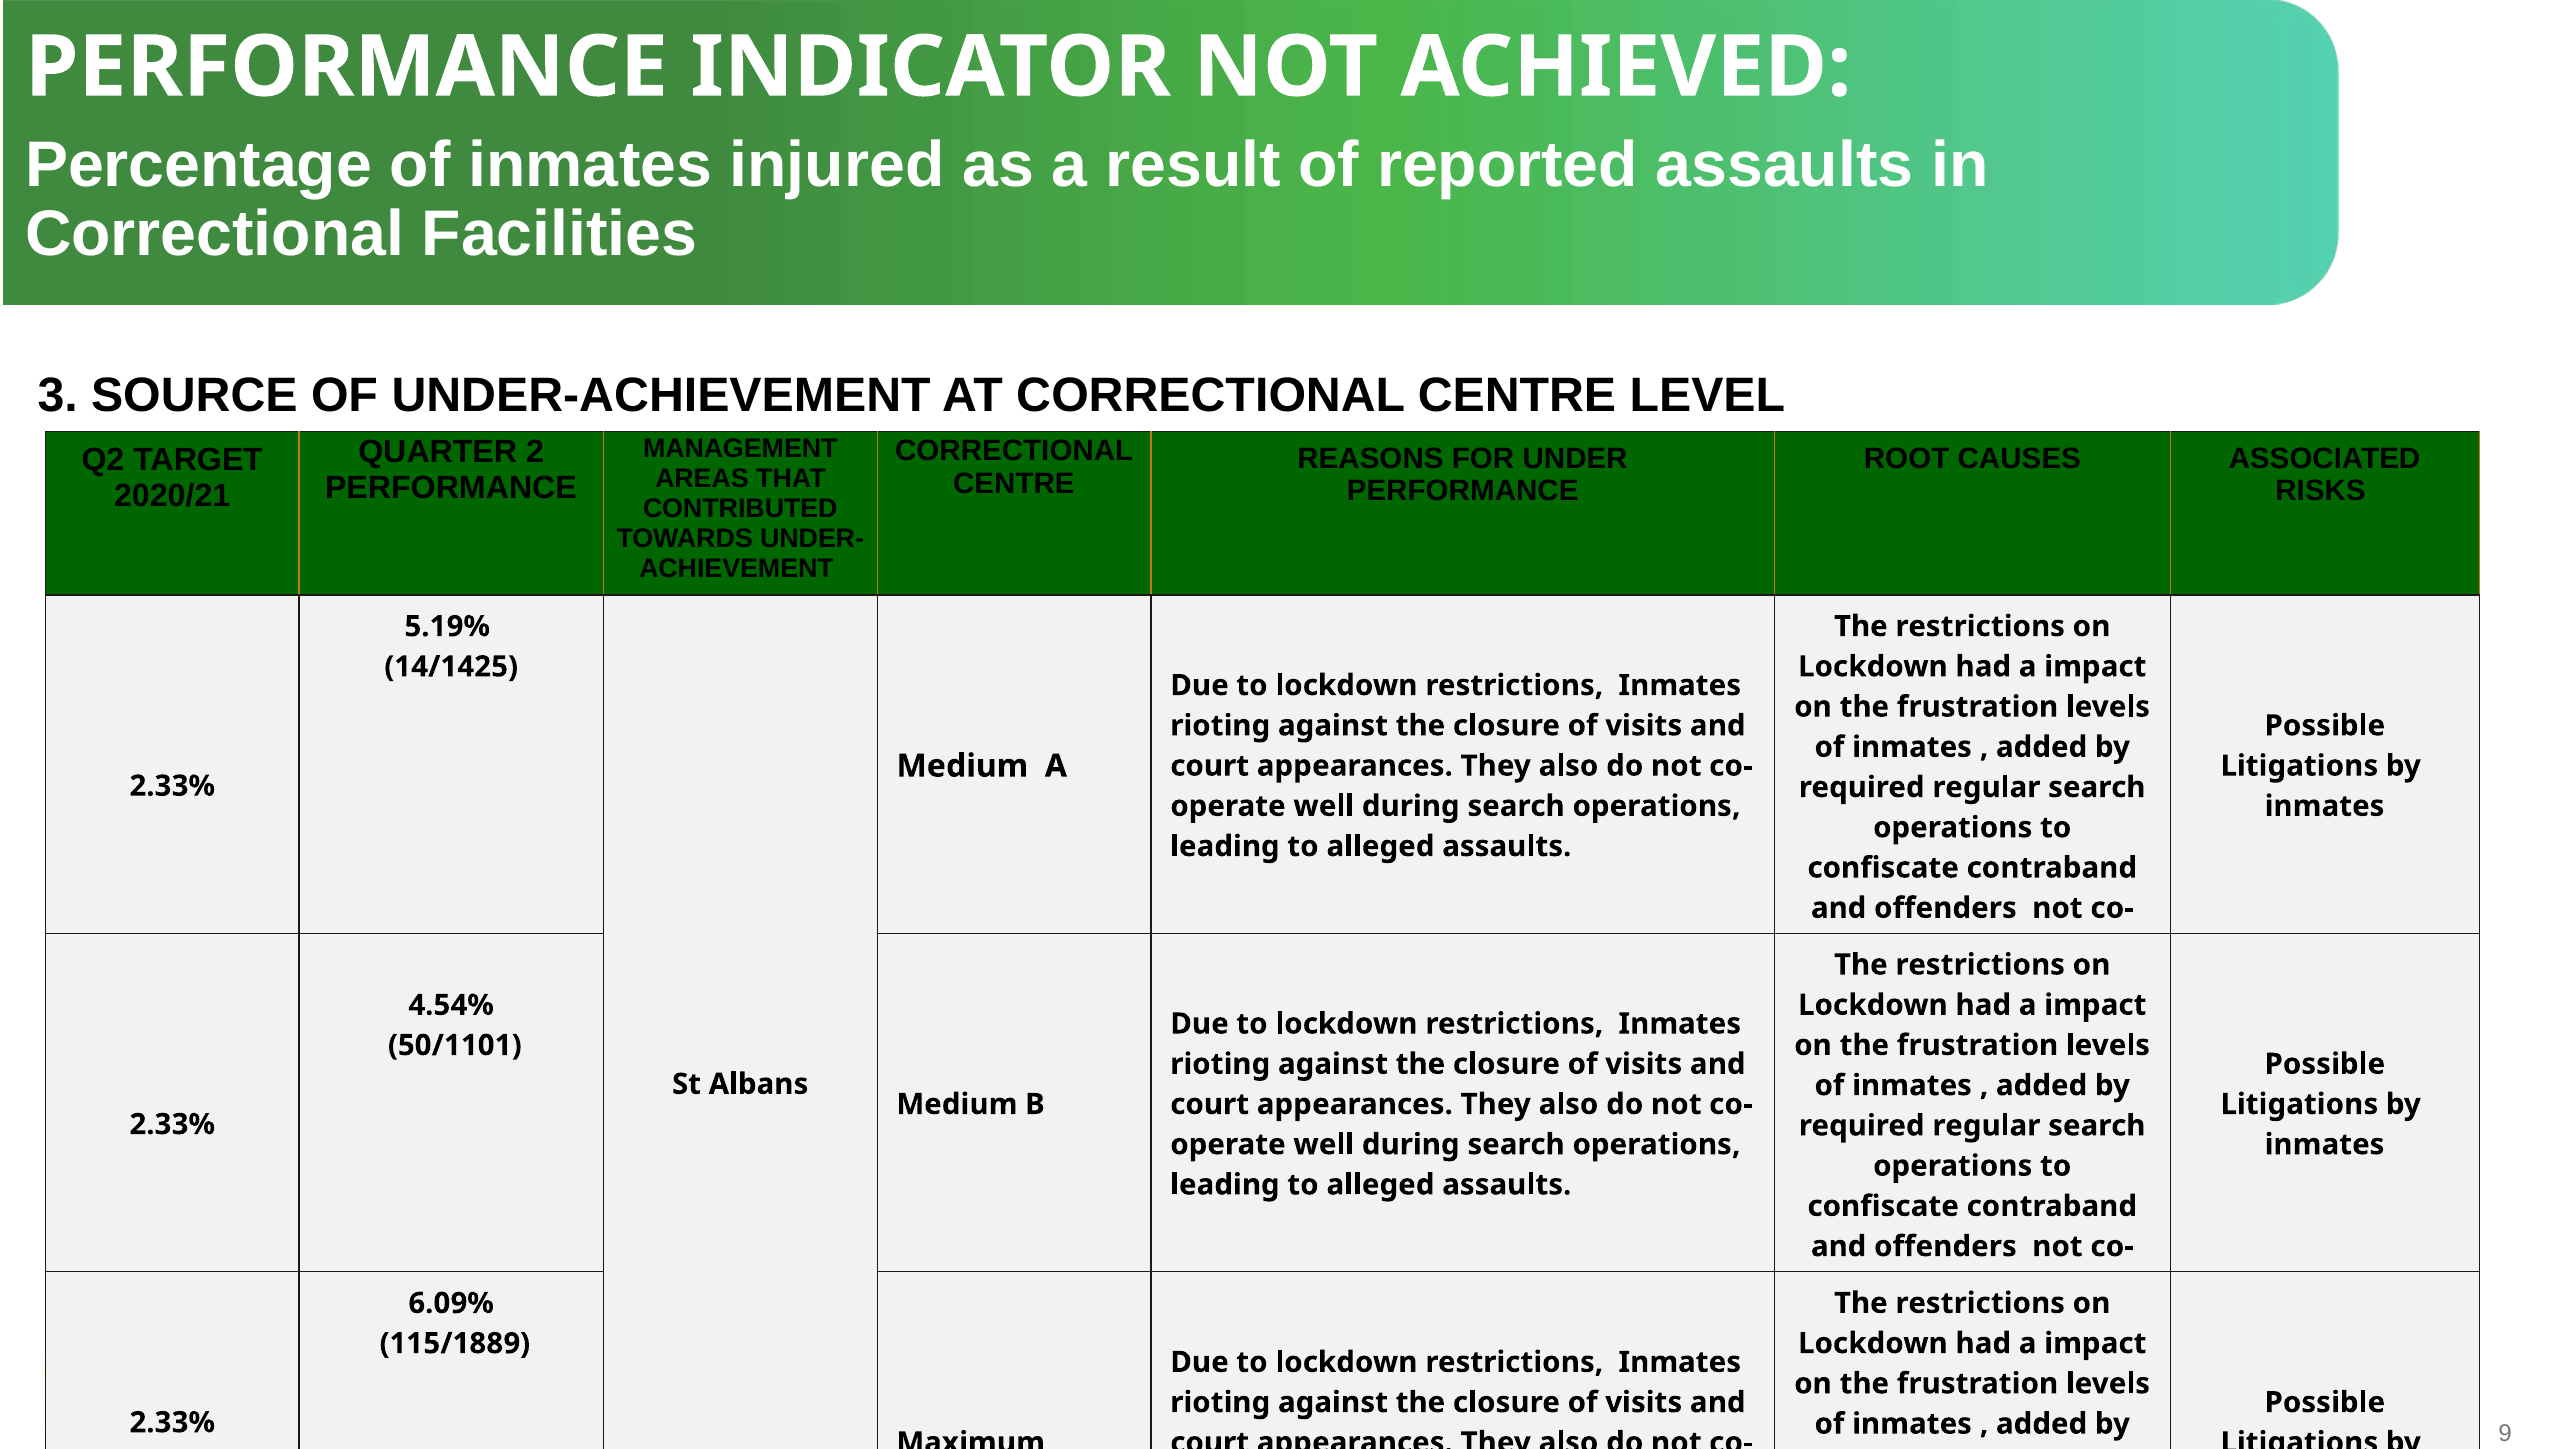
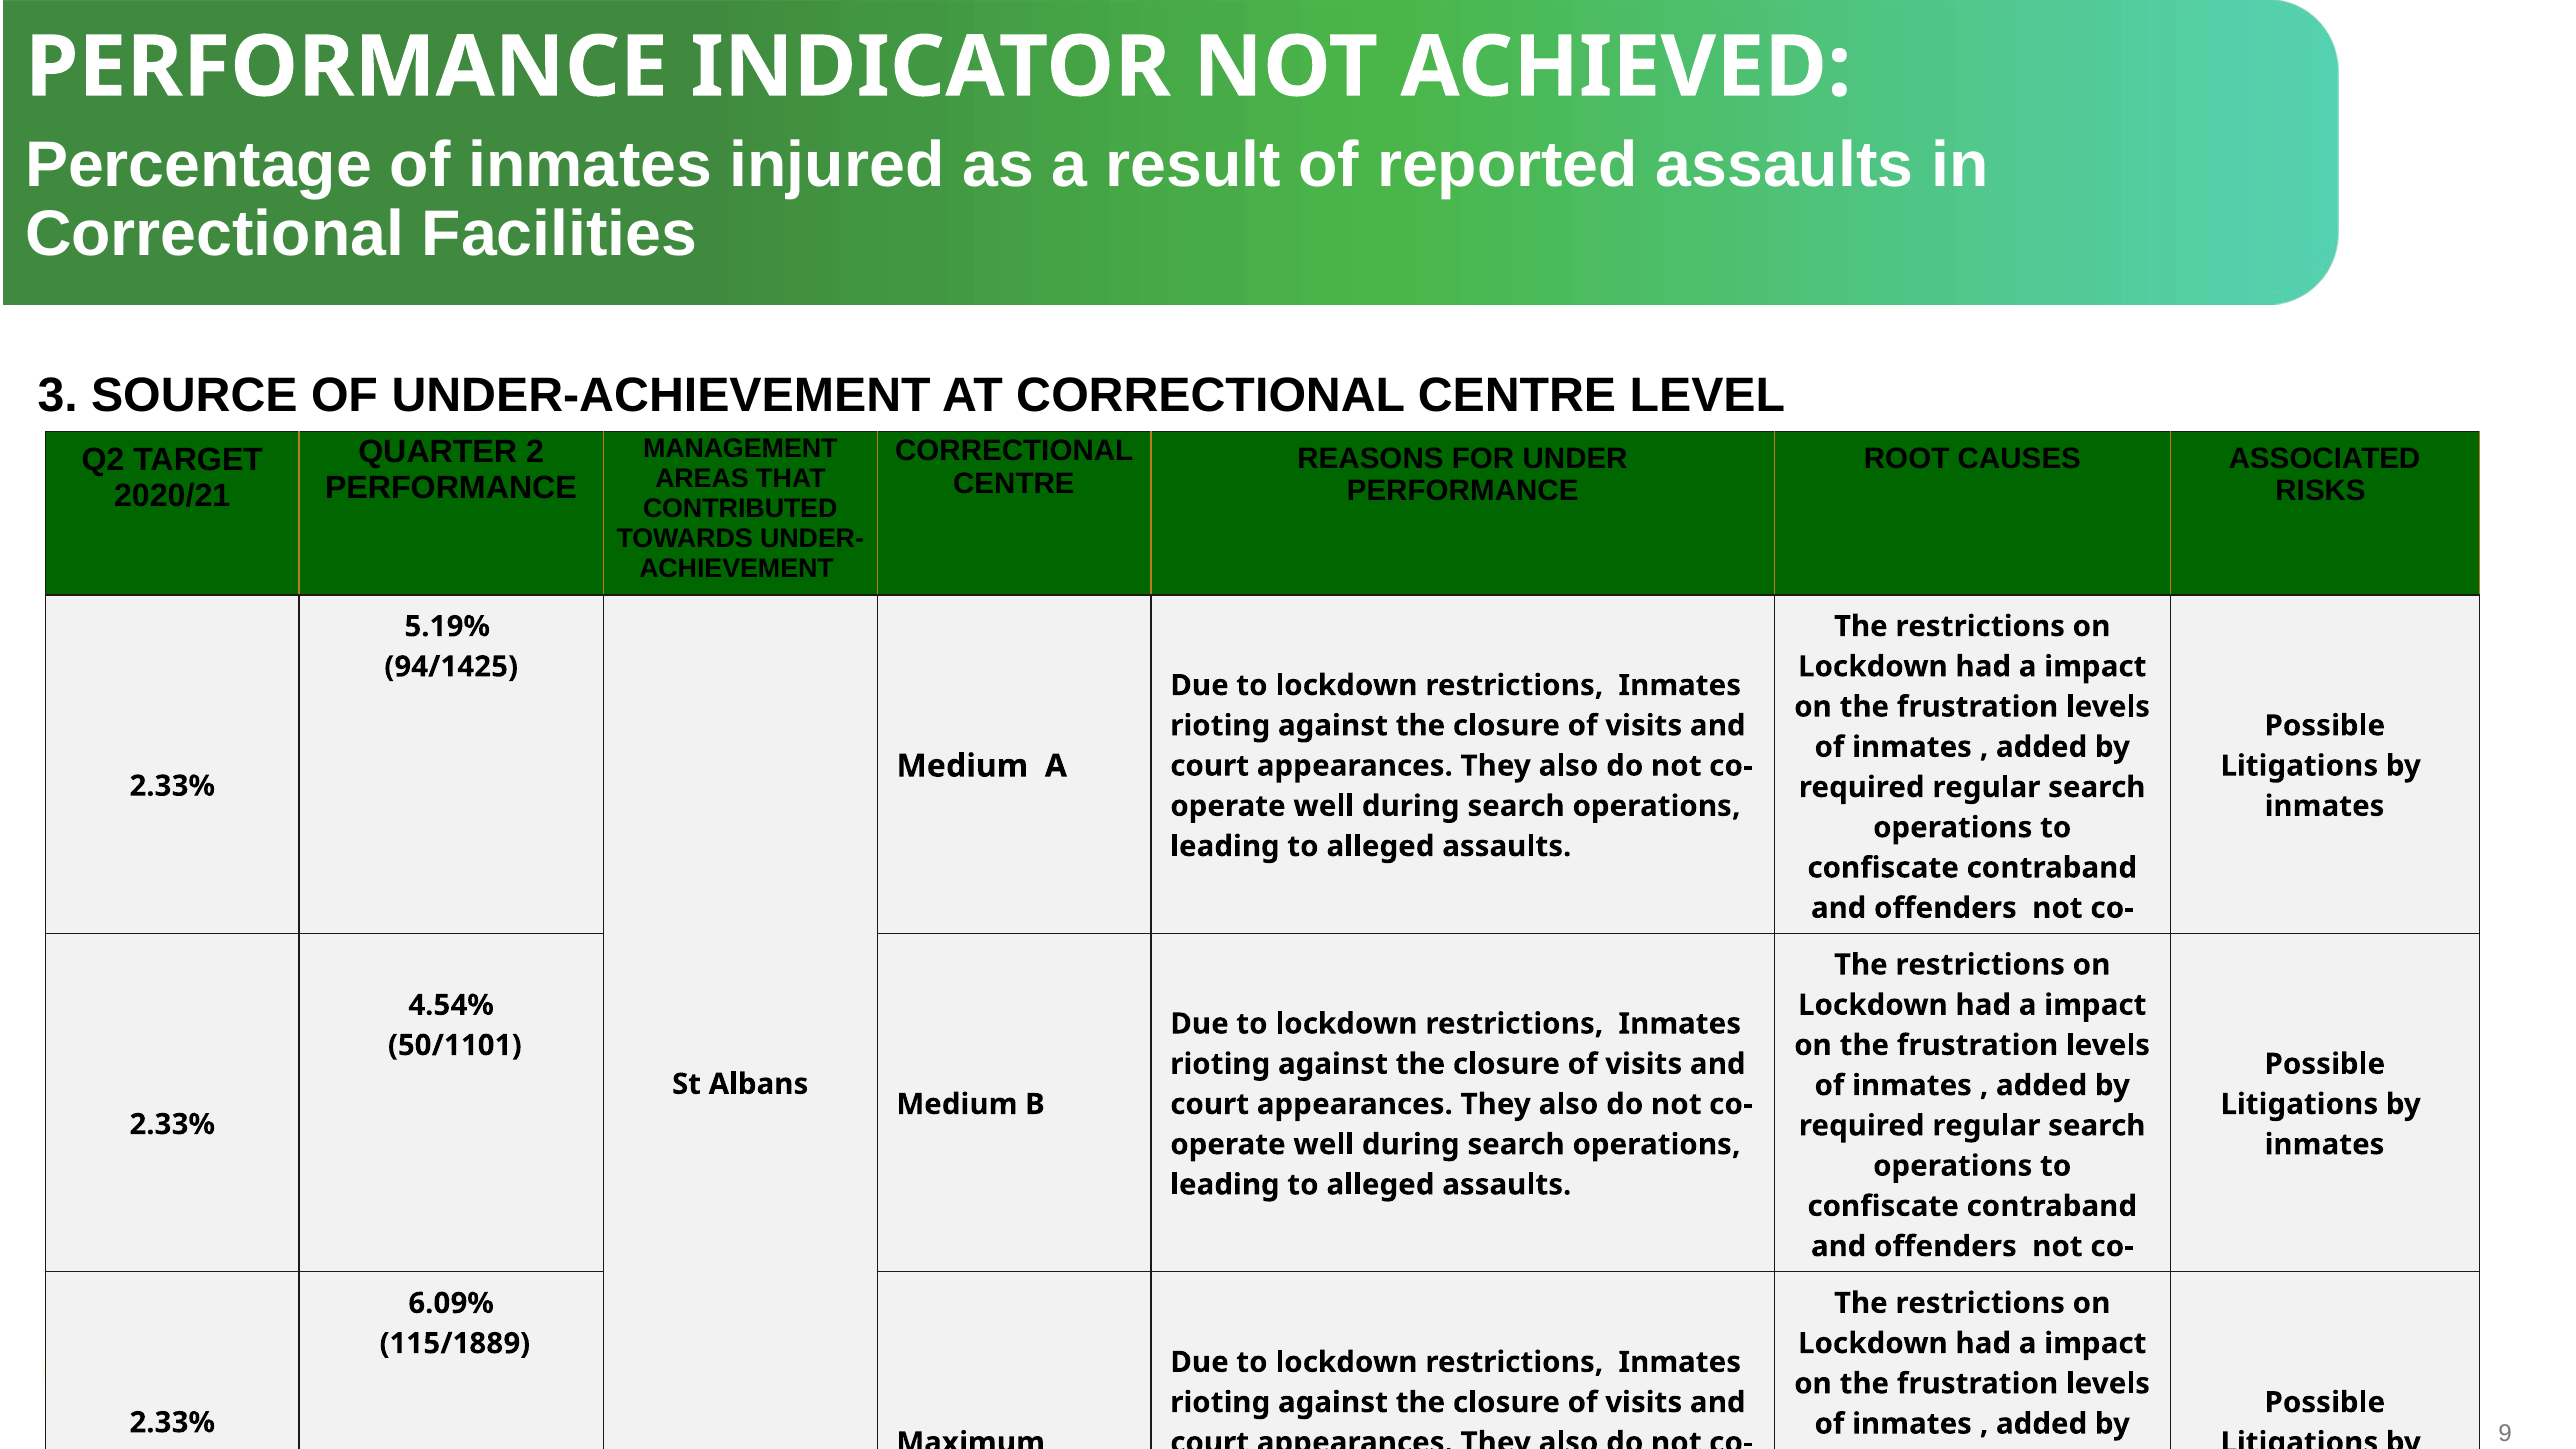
14/1425: 14/1425 -> 94/1425 (451, 667)
